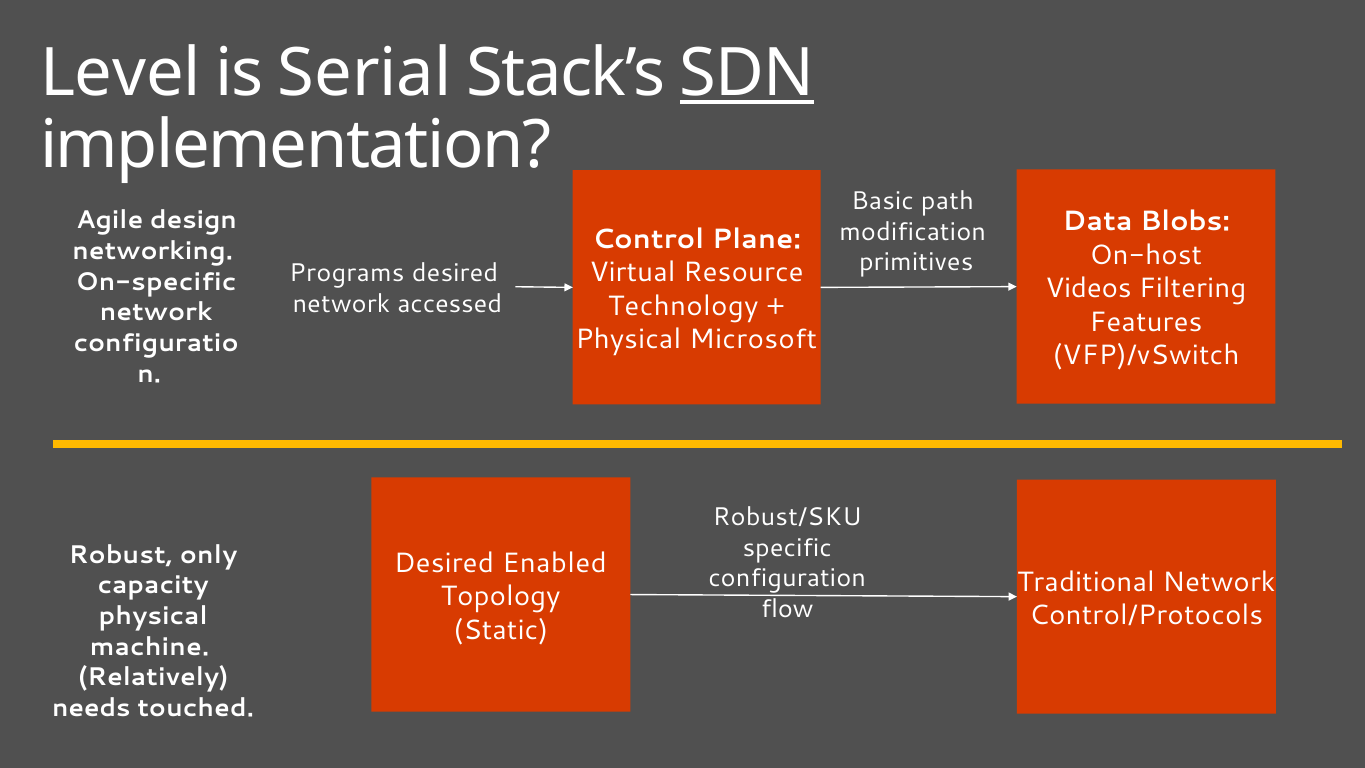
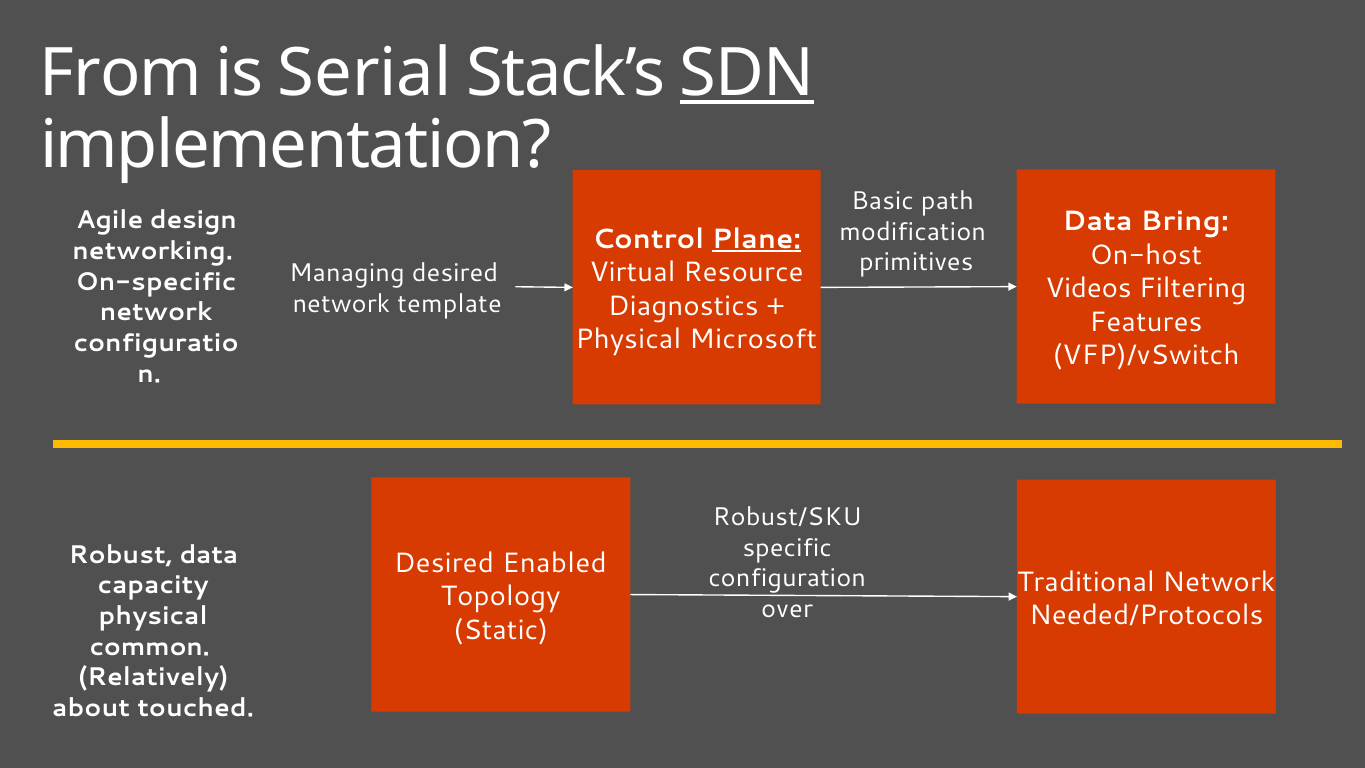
Level: Level -> From (121, 73)
Blobs: Blobs -> Bring (1185, 222)
Plane underline: none -> present (757, 239)
Programs: Programs -> Managing (347, 273)
accessed: accessed -> template (450, 304)
Technology: Technology -> Diagnostics (683, 306)
Robust only: only -> data (209, 554)
flow: flow -> over (787, 609)
Control/Protocols: Control/Protocols -> Needed/Protocols (1146, 615)
machine: machine -> common (150, 646)
needs: needs -> about (91, 708)
